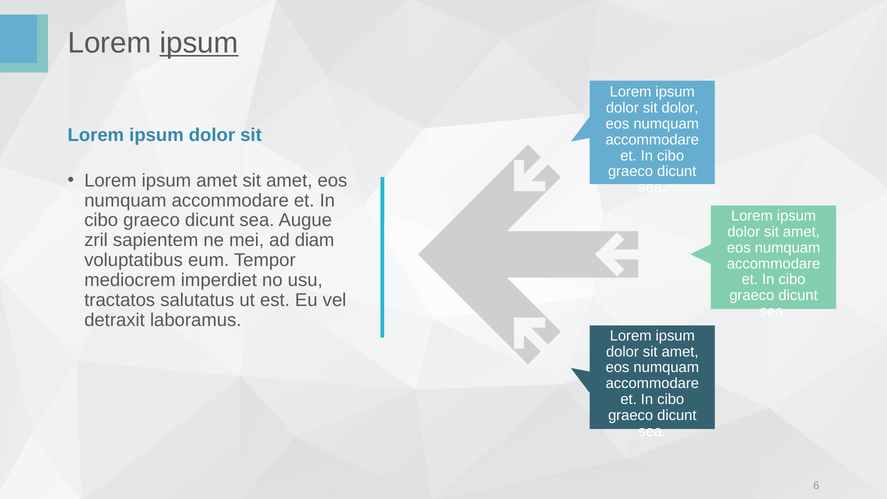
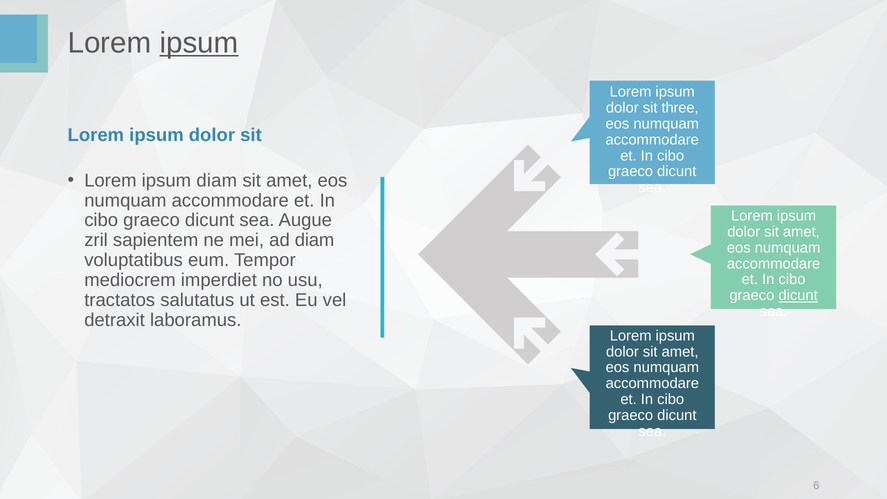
sit dolor: dolor -> three (680, 108)
ipsum amet: amet -> diam (217, 180)
dicunt underline: none -> present (798, 296)
